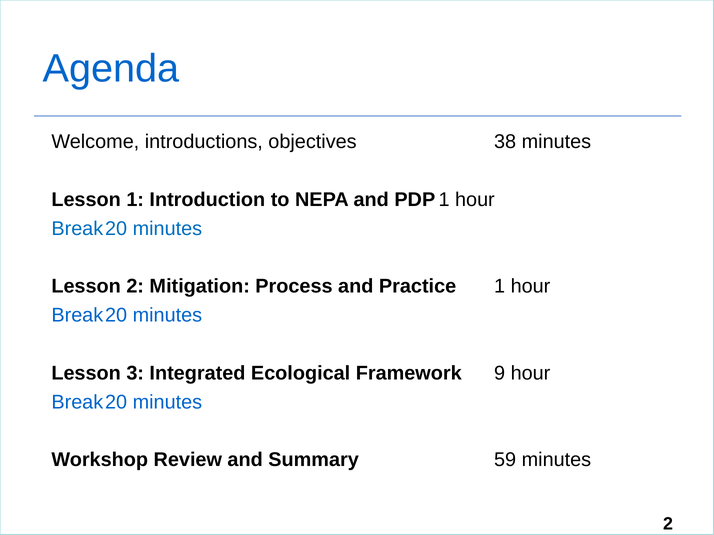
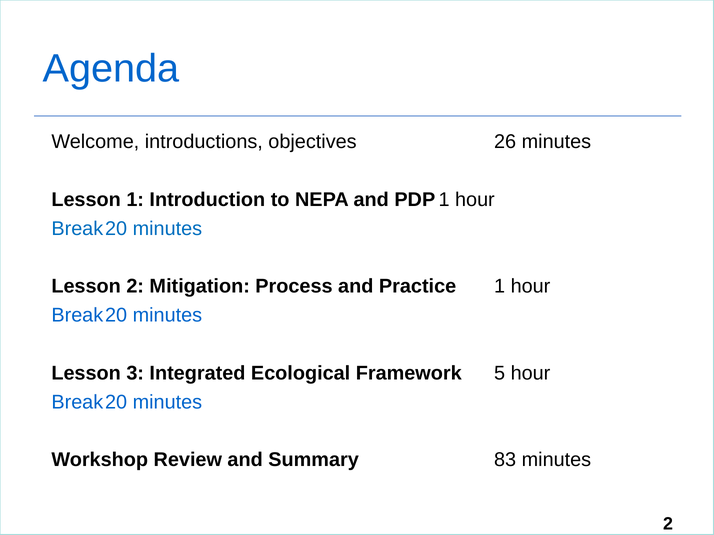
38: 38 -> 26 (505, 142)
9: 9 -> 5 (500, 373)
59: 59 -> 83 (505, 460)
